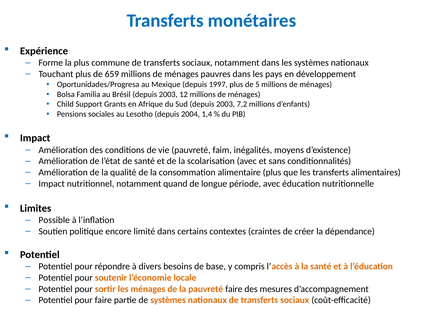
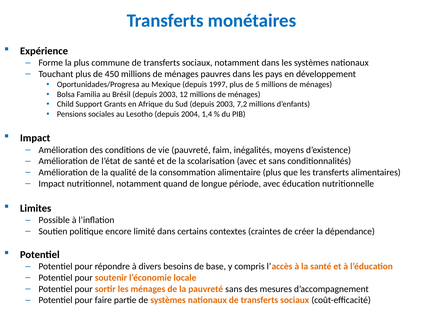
659: 659 -> 450 (112, 74)
pauvreté faire: faire -> sans (234, 289)
